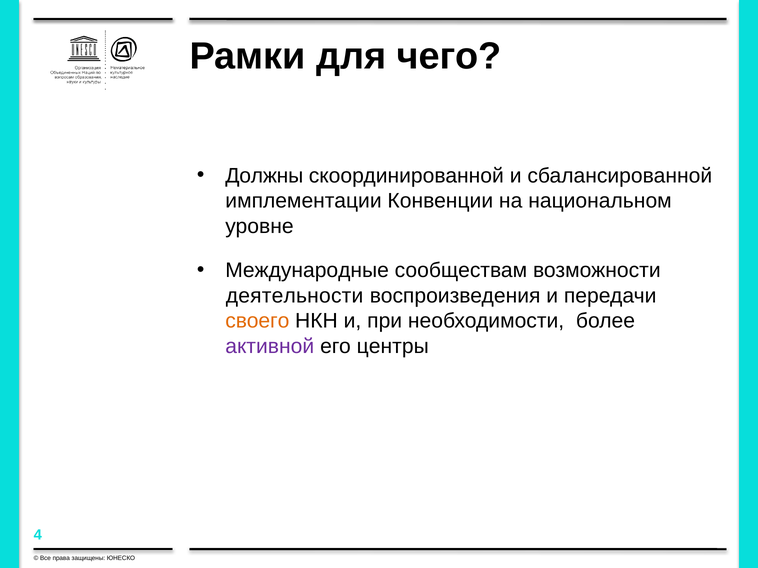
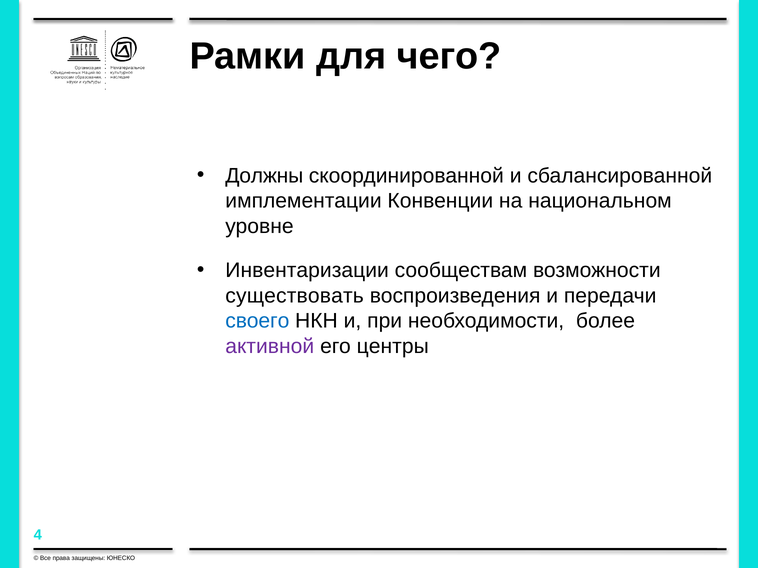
Международные: Международные -> Инвентаризации (307, 271)
деятельности: деятельности -> существовать (295, 296)
своего colour: orange -> blue (257, 321)
